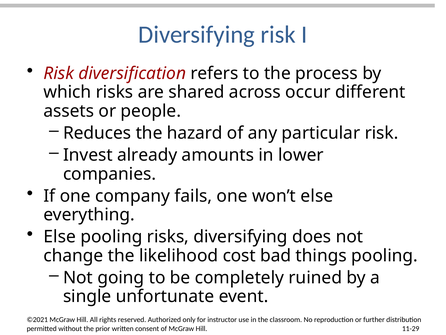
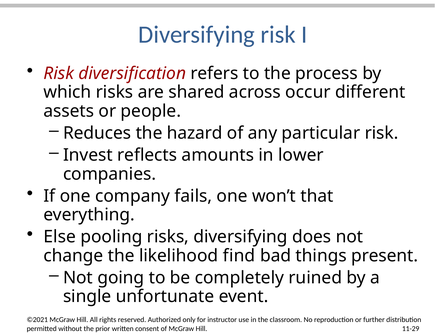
already: already -> reflects (147, 155)
won’t else: else -> that (317, 196)
cost: cost -> find (239, 255)
things pooling: pooling -> present (385, 255)
